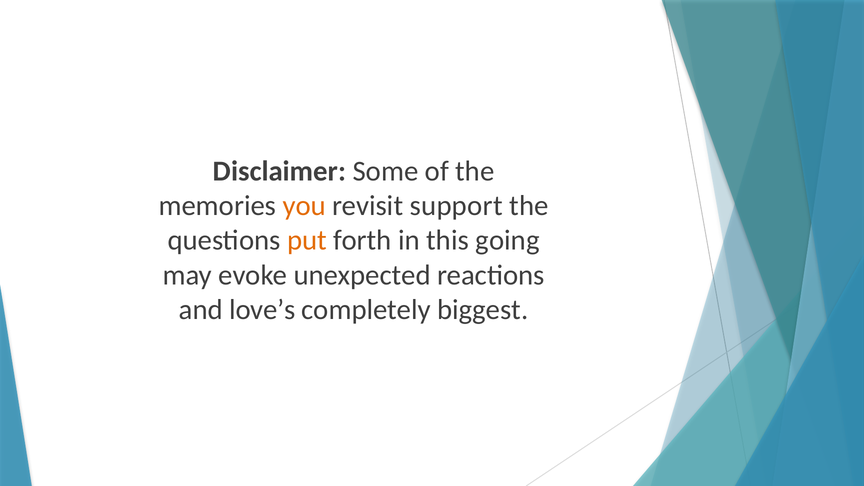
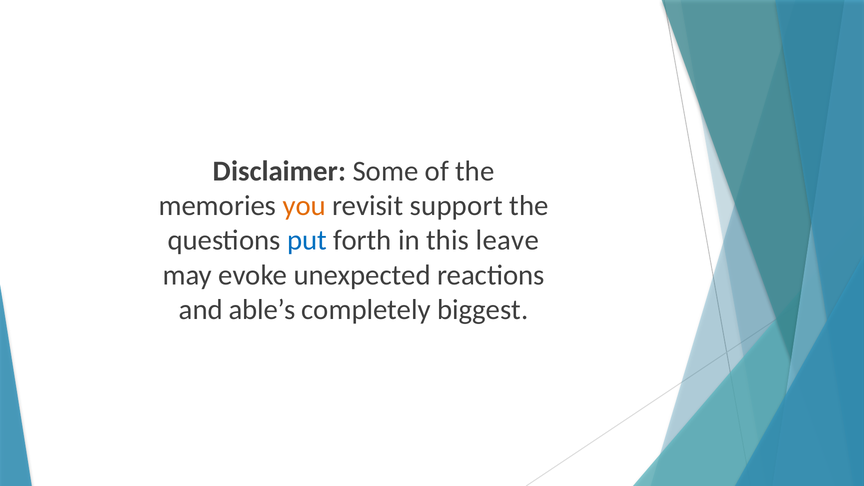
put colour: orange -> blue (307, 240)
going: going -> leave (507, 240)
love’s: love’s -> able’s (262, 310)
